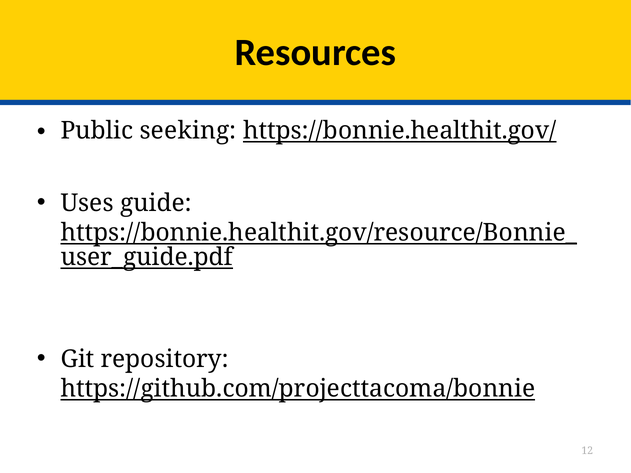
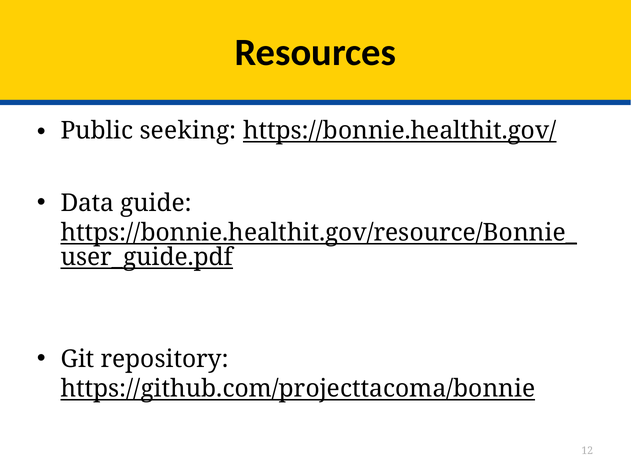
Uses: Uses -> Data (87, 203)
